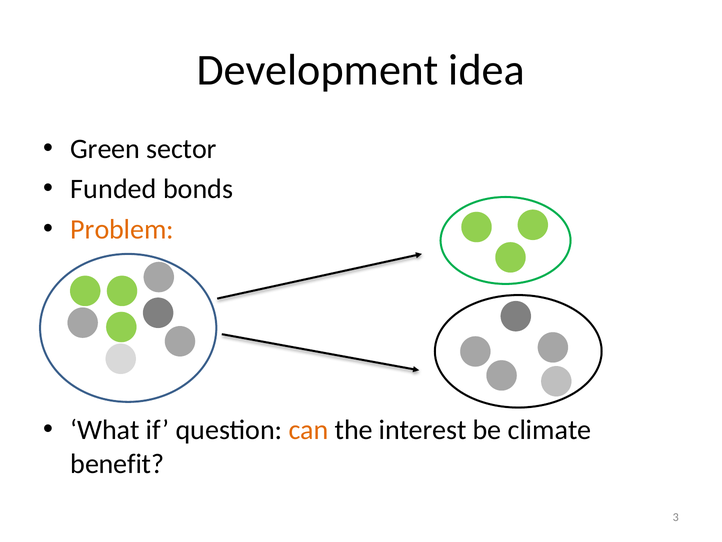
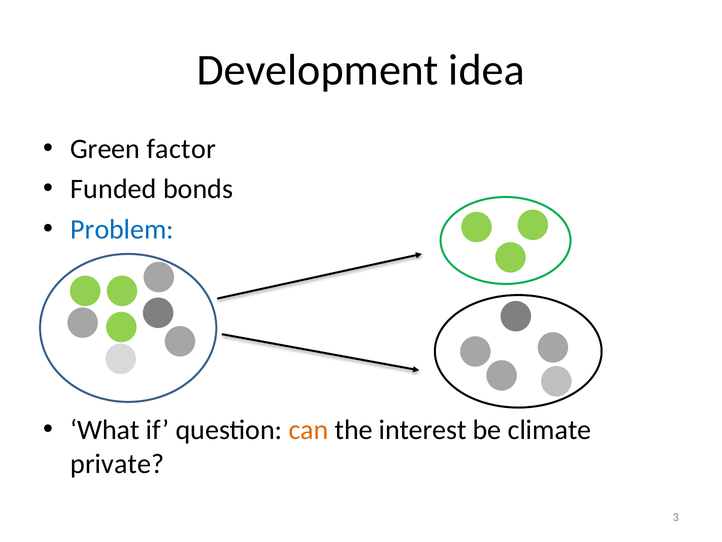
sector: sector -> factor (181, 149)
Problem colour: orange -> blue (122, 229)
benefit: benefit -> private (117, 463)
